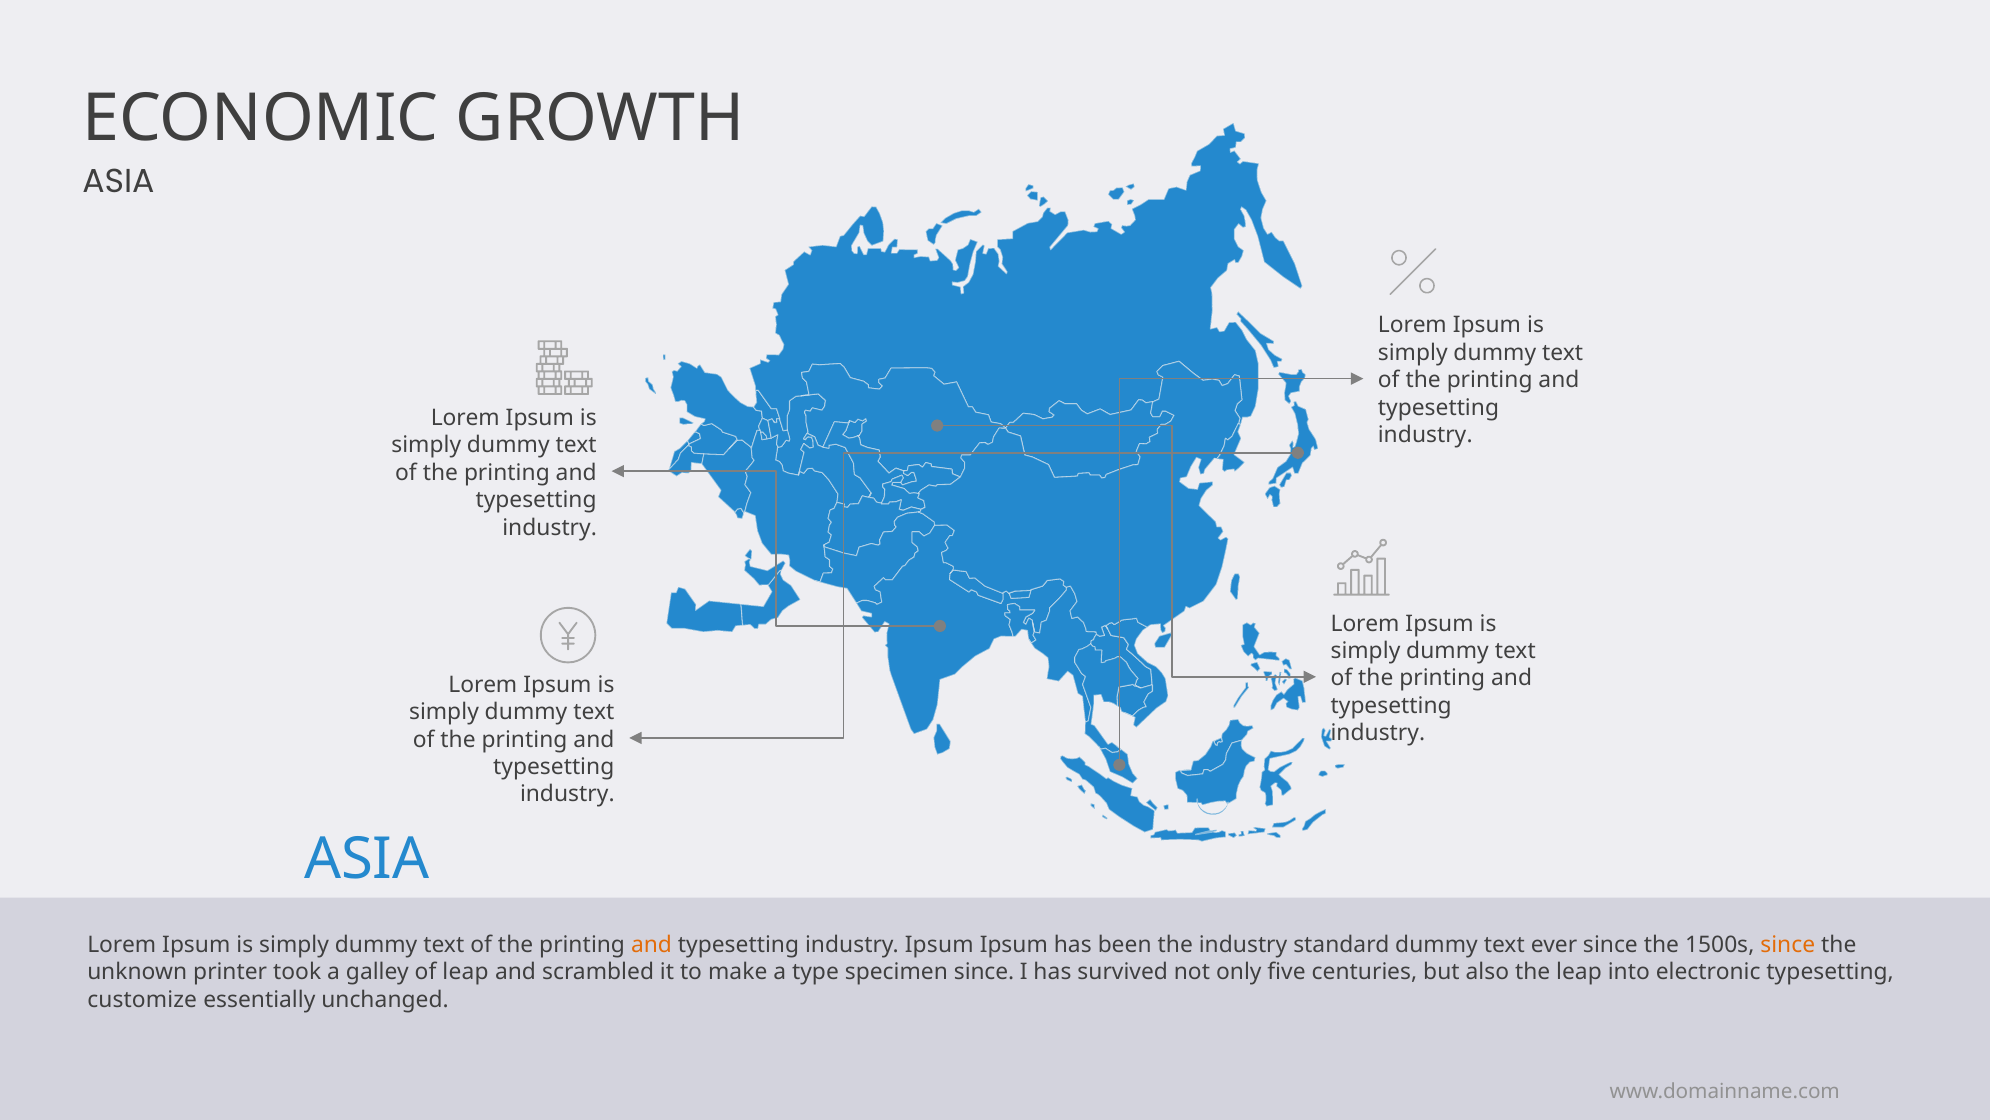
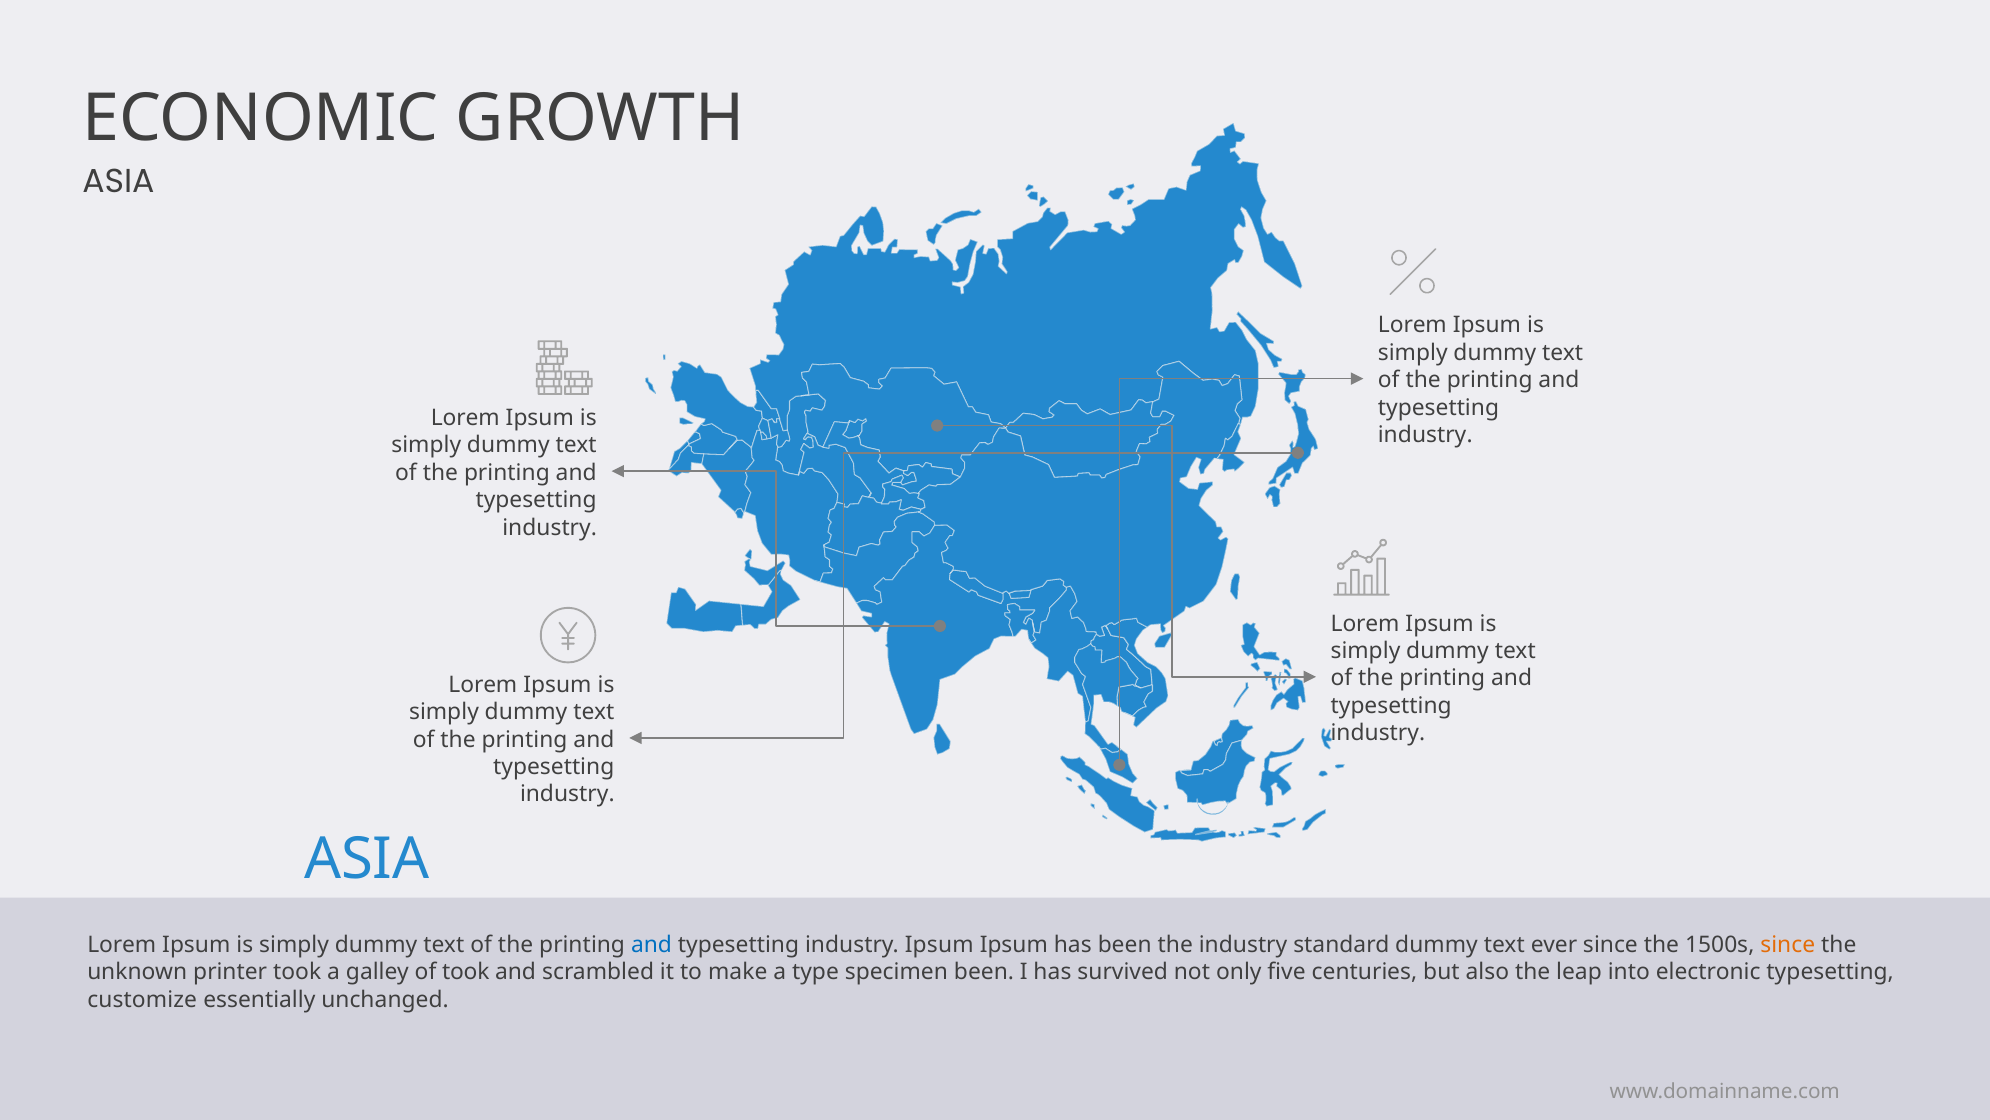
and colour: orange -> blue (651, 944)
of leap: leap -> took (466, 972)
specimen since: since -> been (984, 972)
